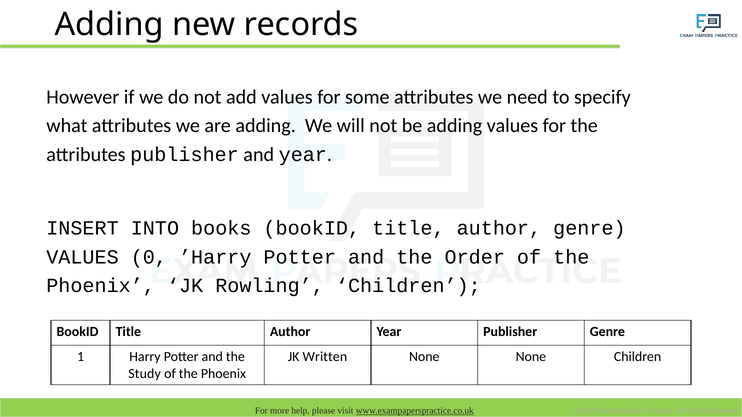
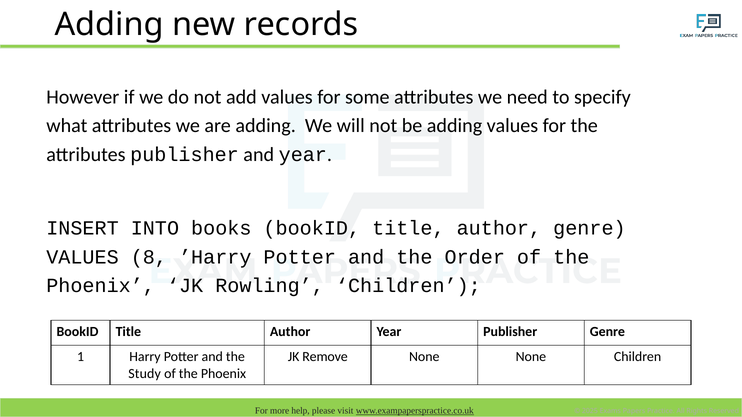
0: 0 -> 8 (149, 257)
Written: Written -> Remove (325, 357)
